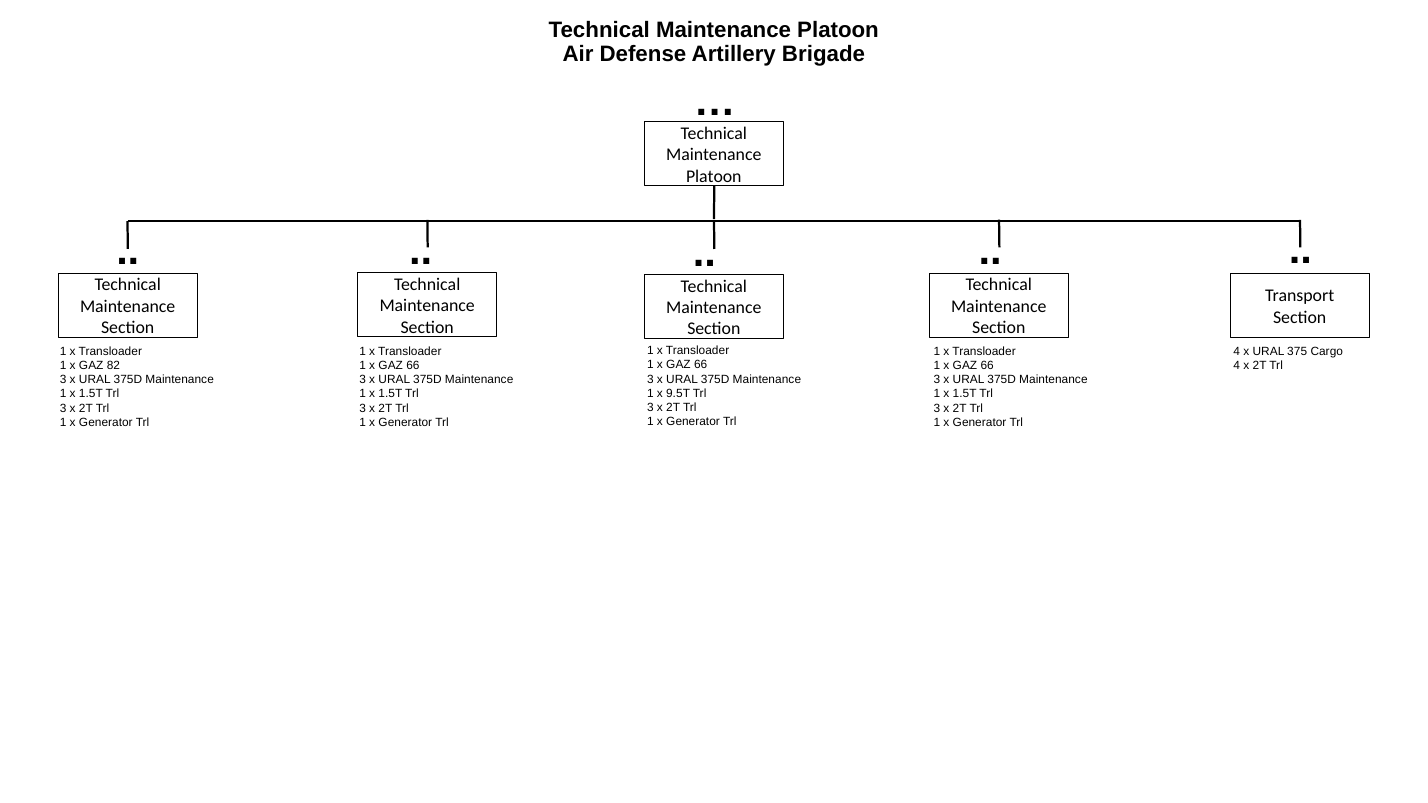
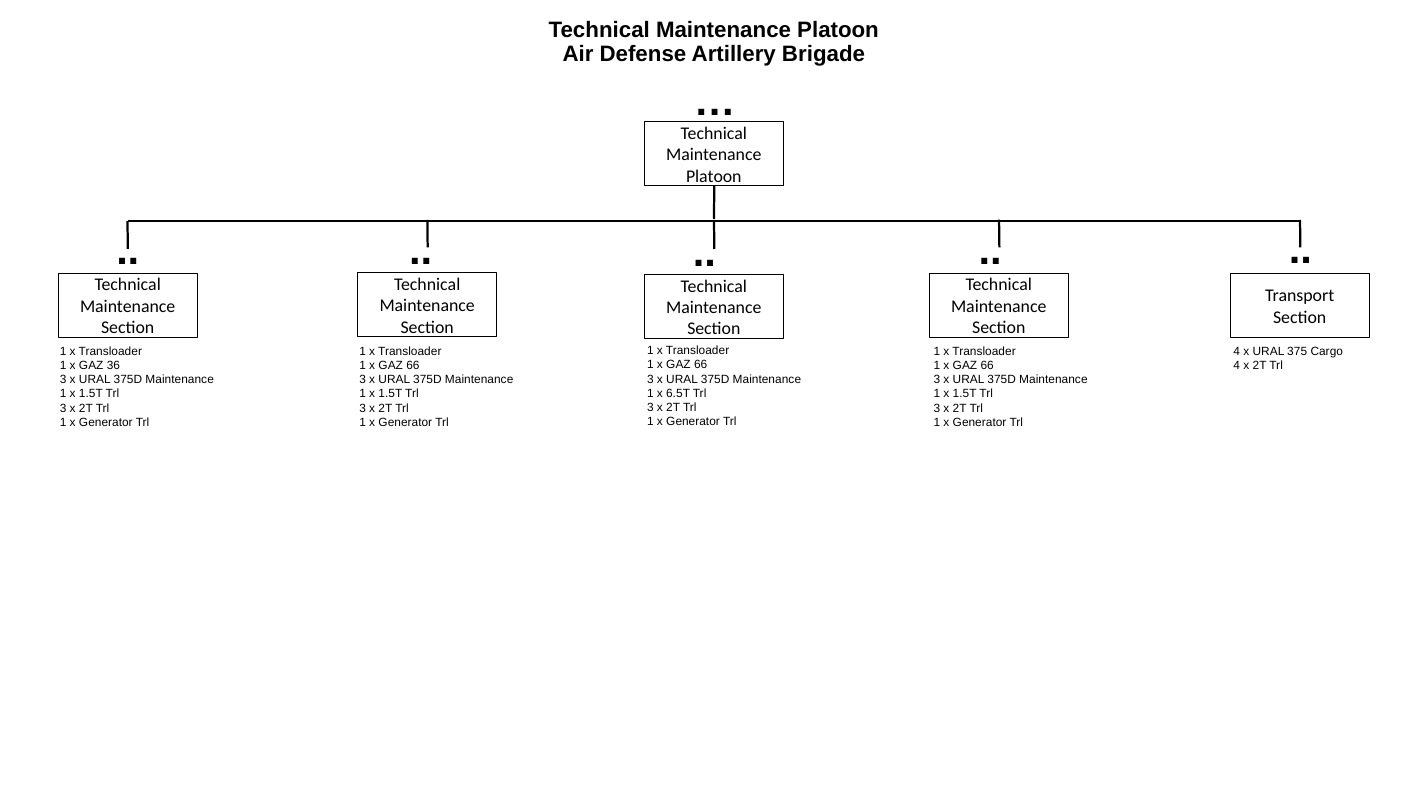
82: 82 -> 36 (113, 366)
9.5T: 9.5T -> 6.5T (678, 394)
